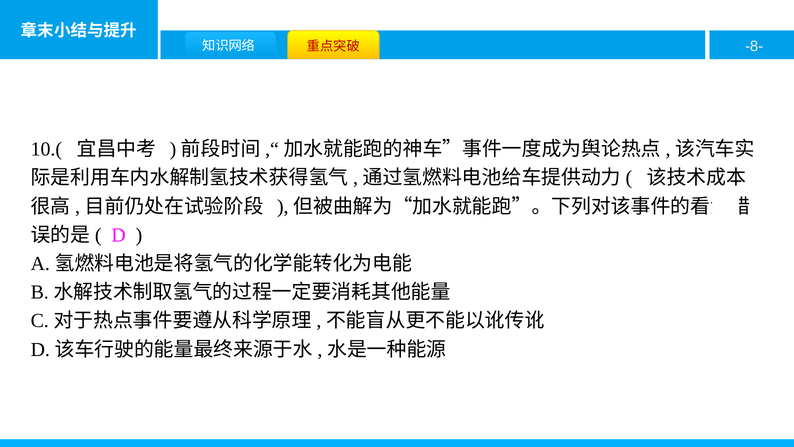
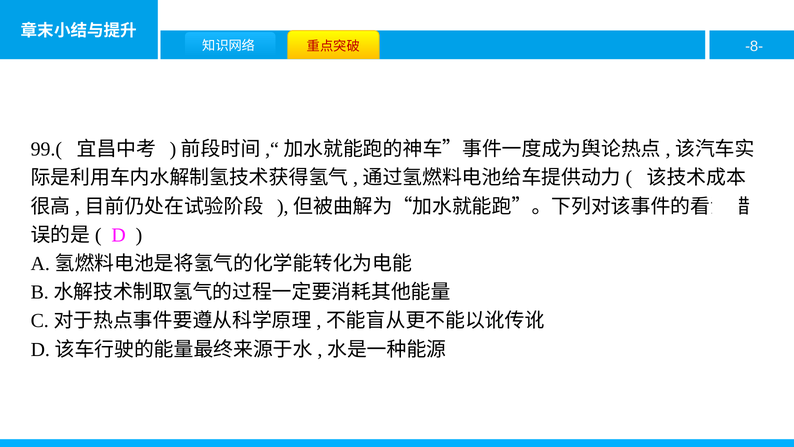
10.(: 10.( -> 99.( (46, 149)
